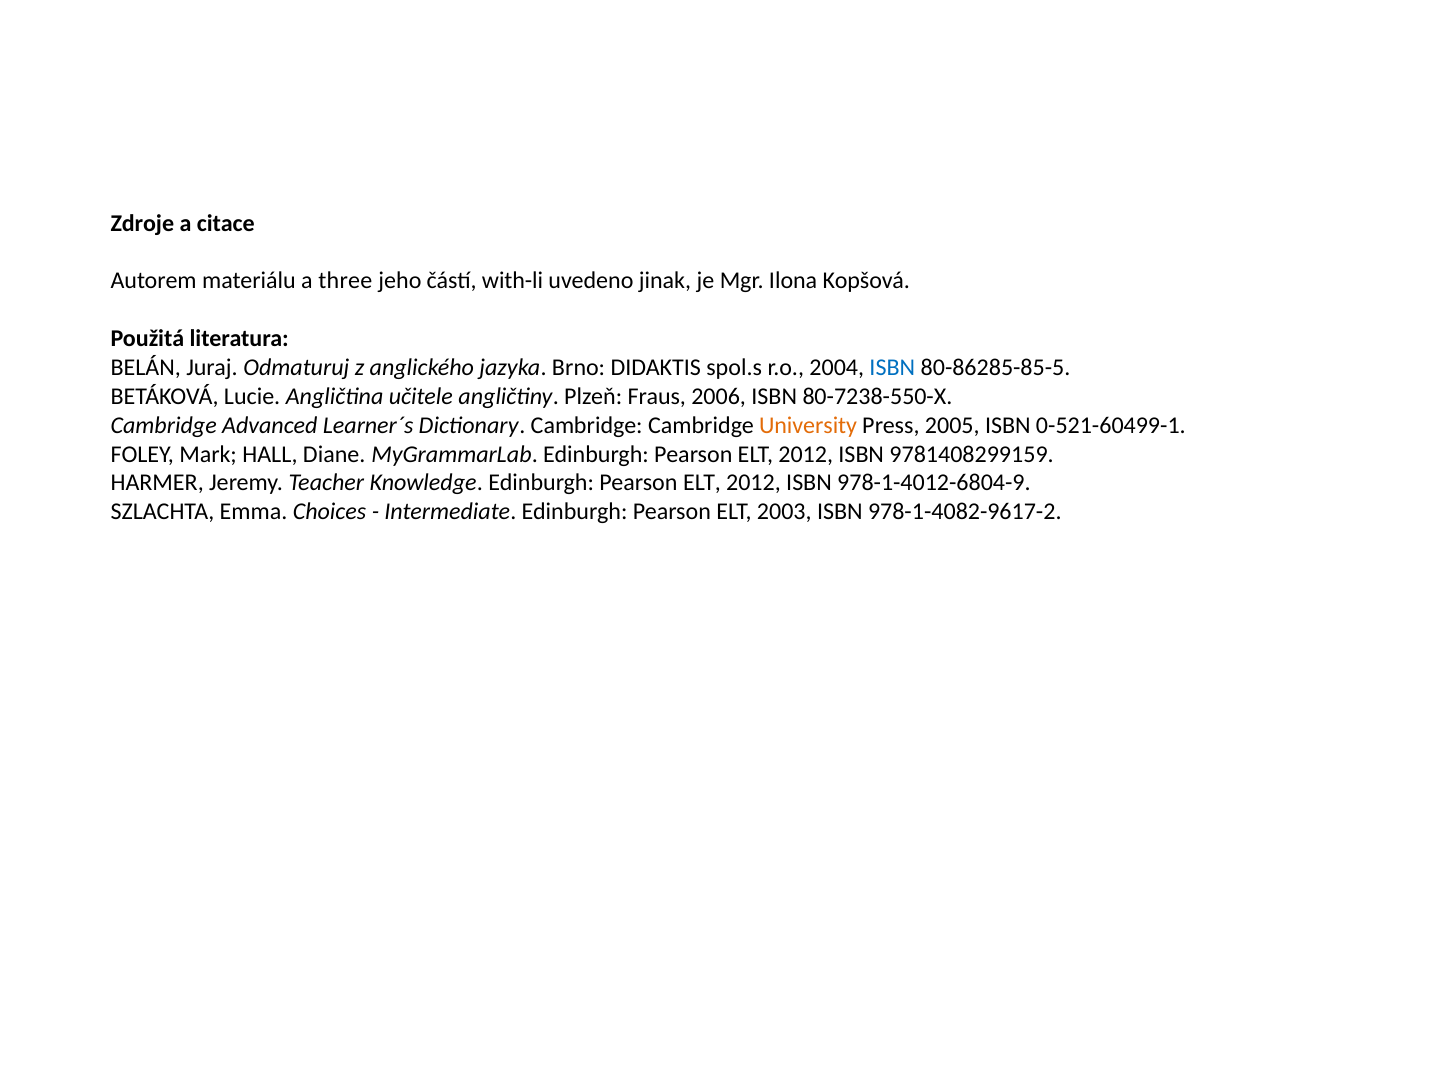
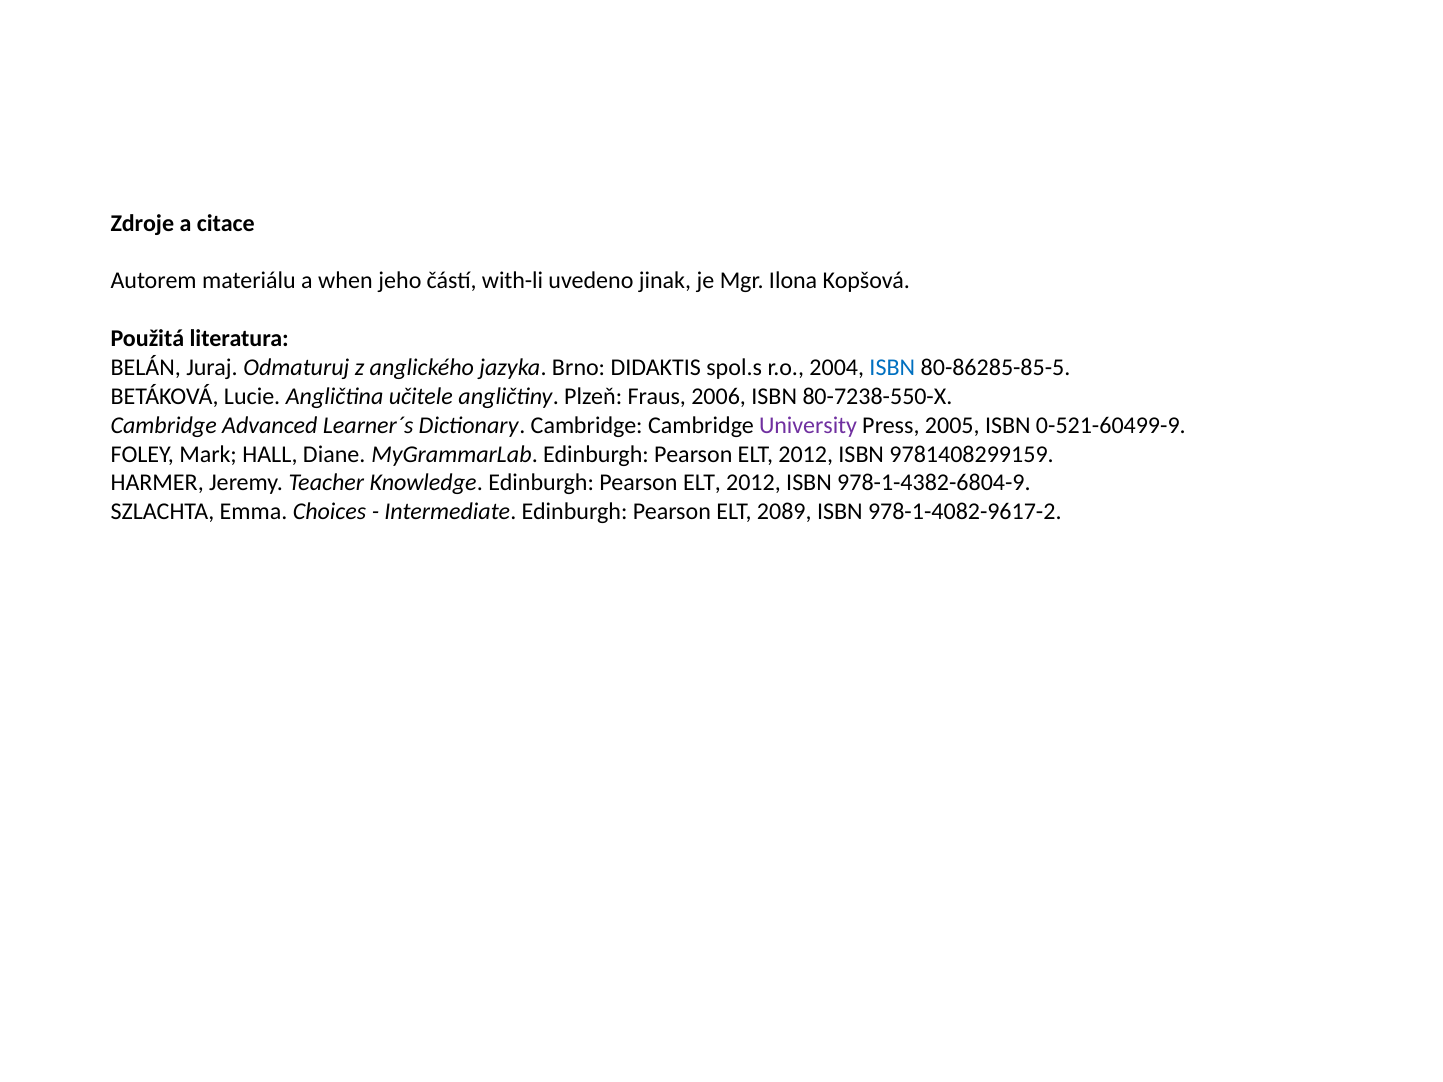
three: three -> when (345, 281)
University colour: orange -> purple (808, 425)
0-521-60499-1: 0-521-60499-1 -> 0-521-60499-9 (1111, 425)
978-1-4012-6804-9: 978-1-4012-6804-9 -> 978-1-4382-6804-9 (934, 483)
2003: 2003 -> 2089 (784, 512)
